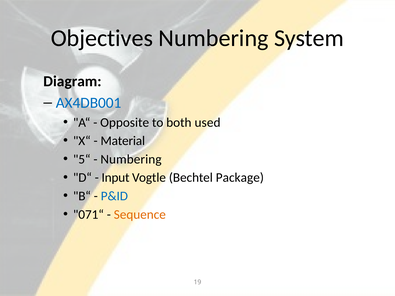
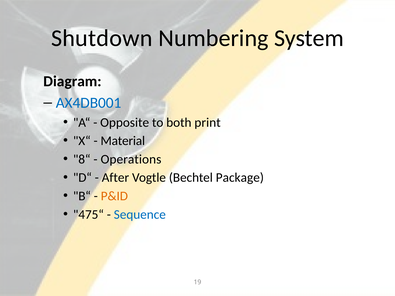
Objectives: Objectives -> Shutdown (102, 38)
used: used -> print (208, 123)
5“: 5“ -> 8“ (82, 159)
Numbering: Numbering -> Operations (131, 159)
Input: Input -> After (115, 178)
P&ID colour: blue -> orange (114, 196)
071“: 071“ -> 475“ (88, 215)
Sequence colour: orange -> blue (140, 215)
